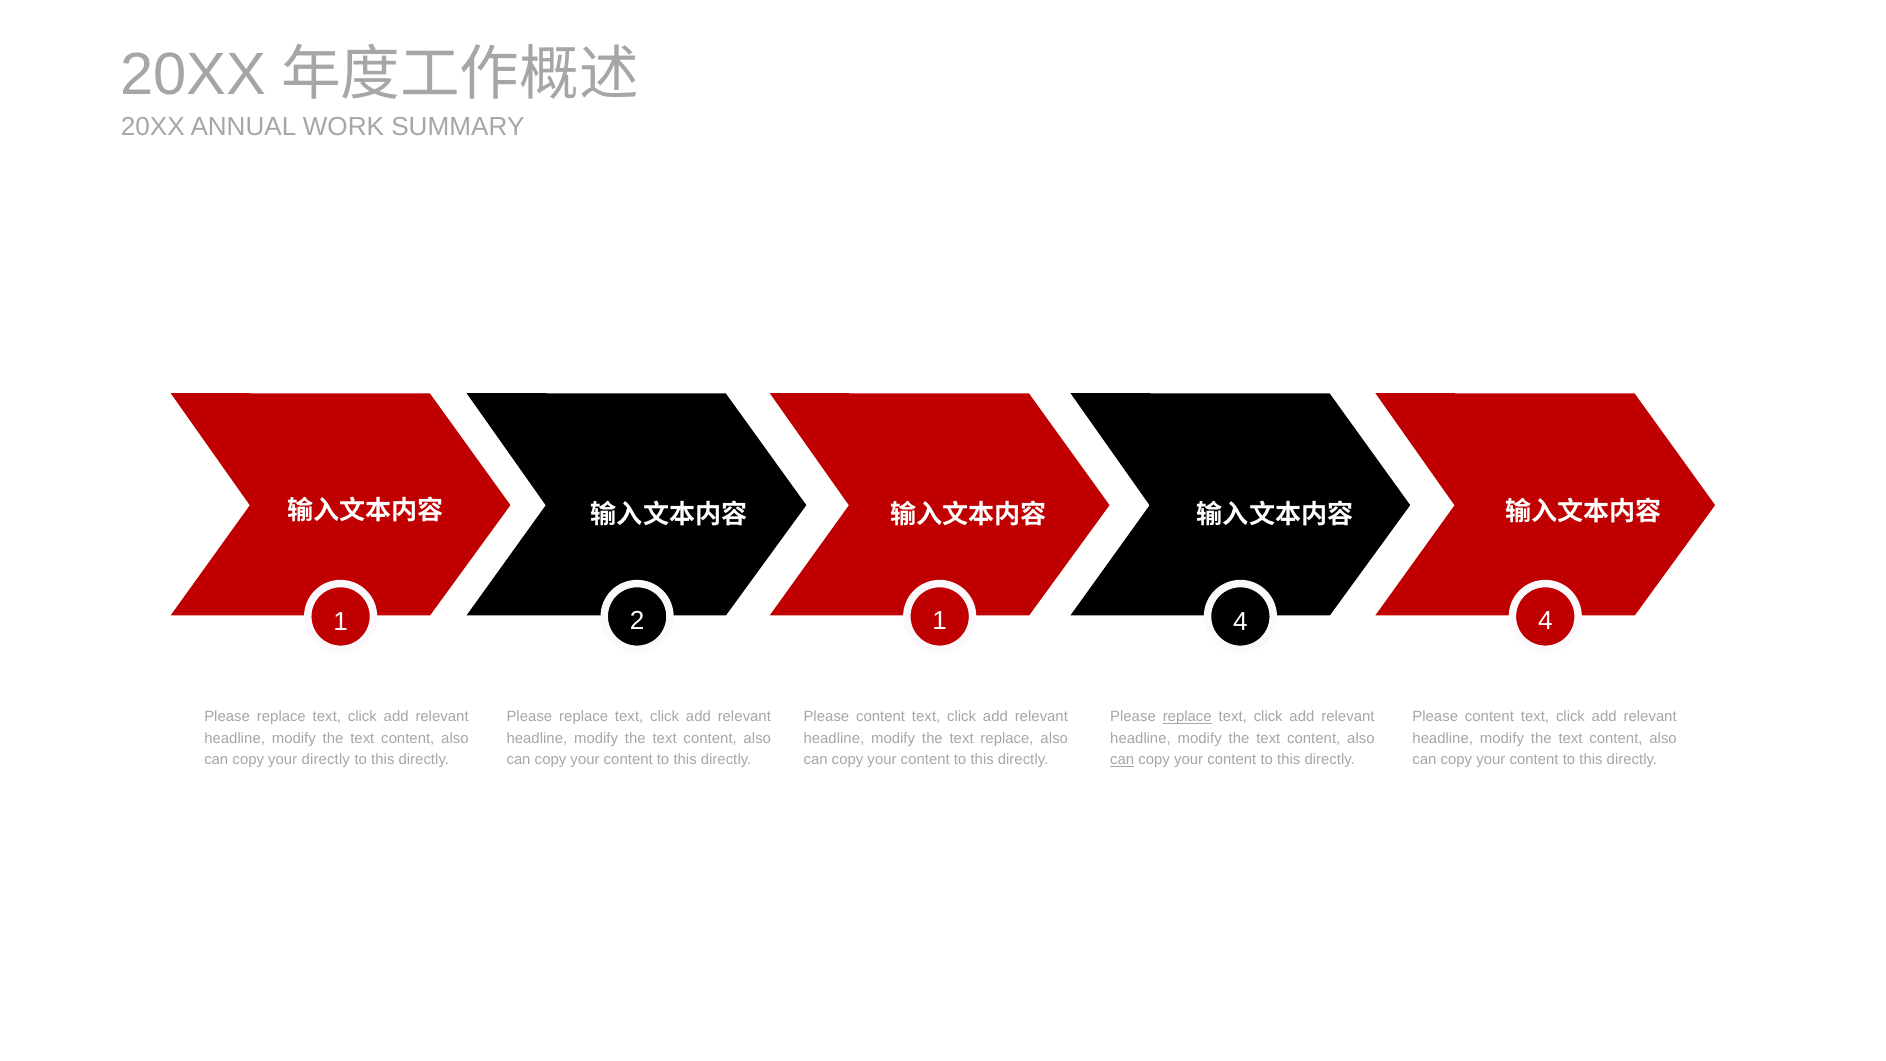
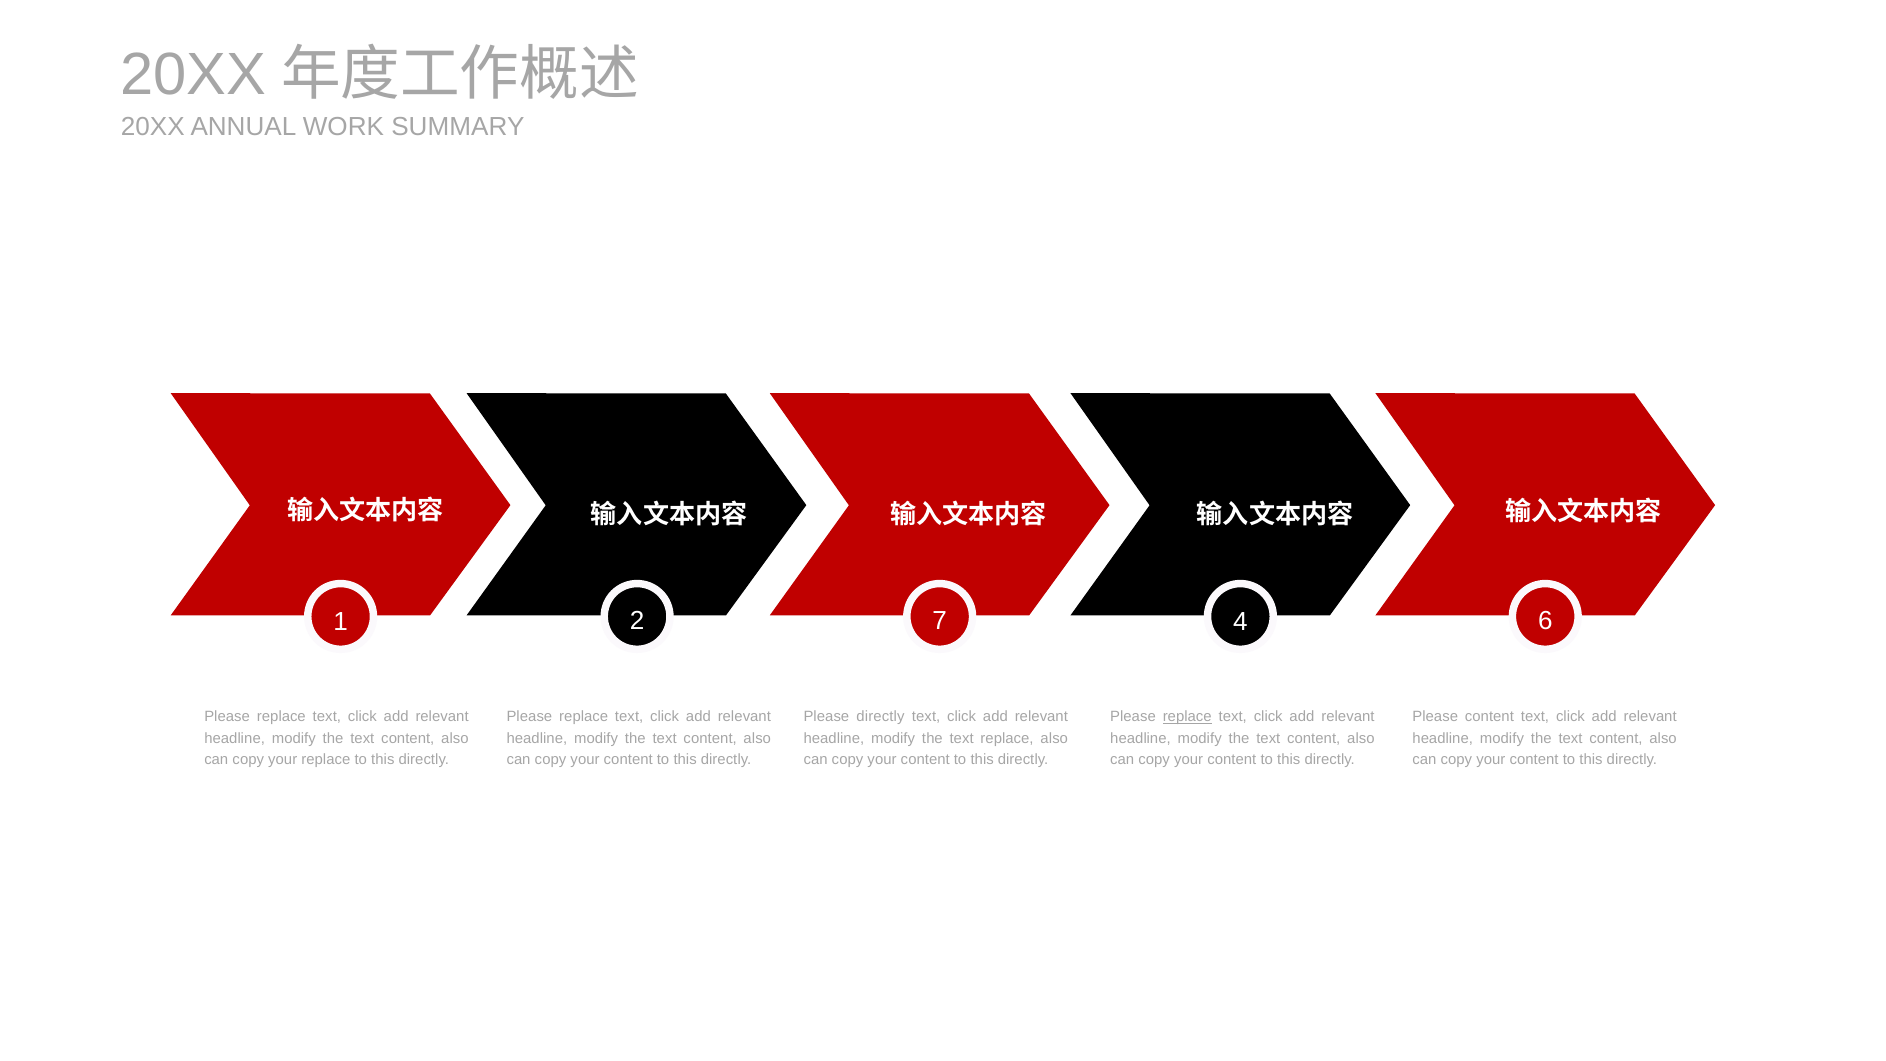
2 1: 1 -> 7 (940, 621)
4 4: 4 -> 6 (1545, 621)
content: content -> directly (881, 717)
your directly: directly -> replace (326, 759)
can underline: present -> none (1122, 759)
